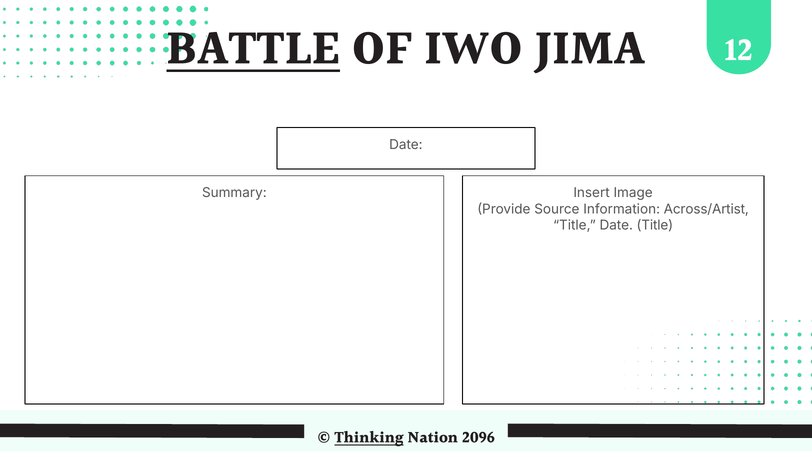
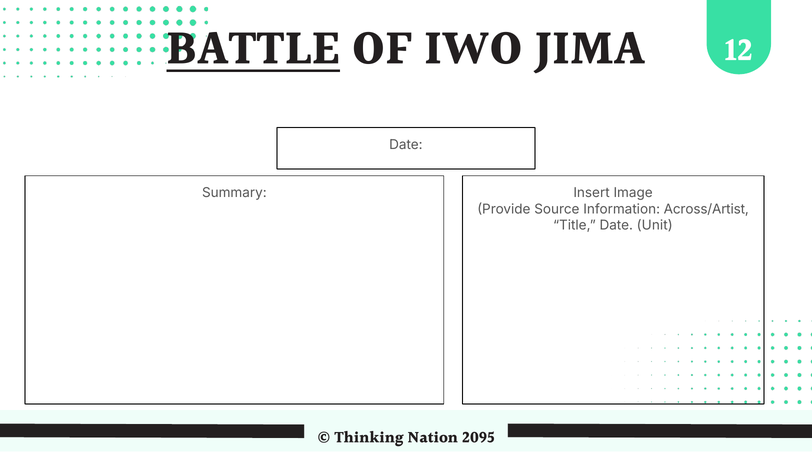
Date Title: Title -> Unit (655, 225)
Thinking underline: present -> none (369, 438)
2096: 2096 -> 2095 (478, 438)
